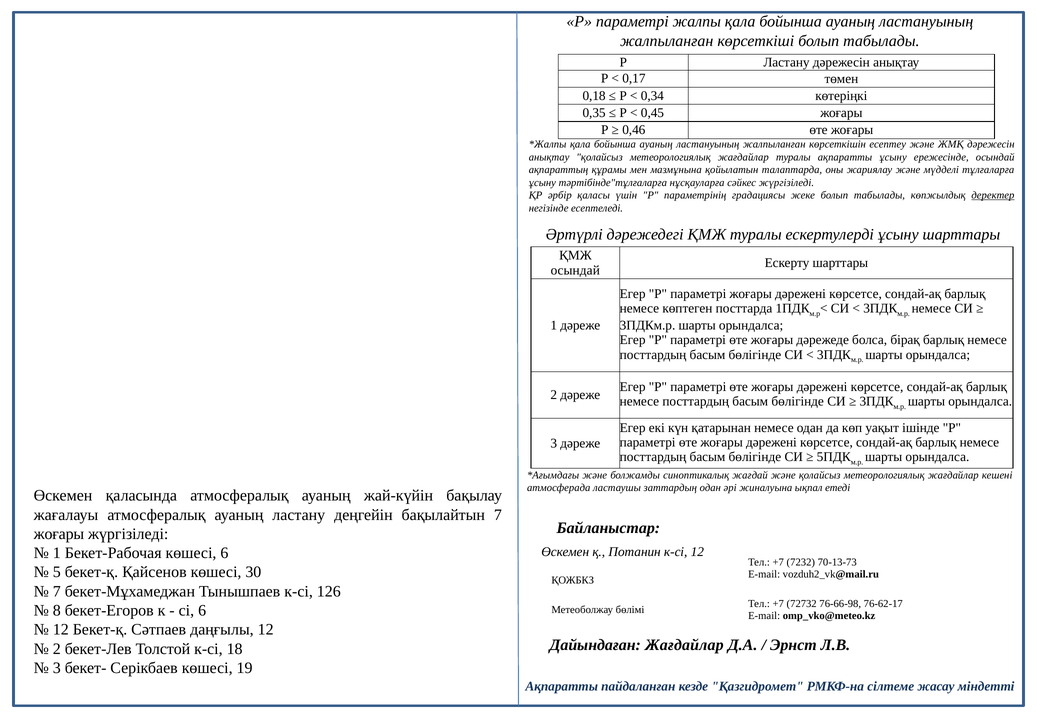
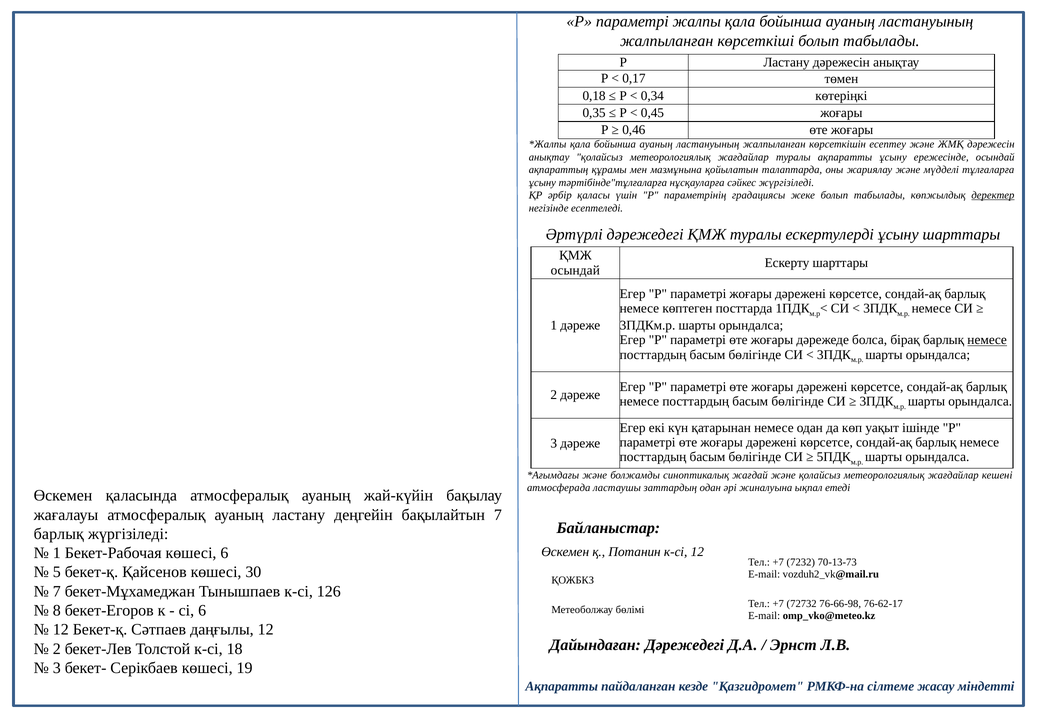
немесе underline: none -> present (987, 340)
жоғары: жоғары -> барлық (59, 534)
Дайындаған Жағдайлар: Жағдайлар -> Дәрежедегі (685, 645)
